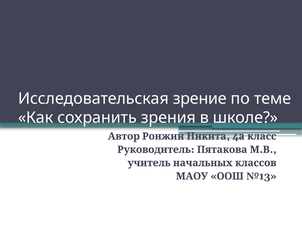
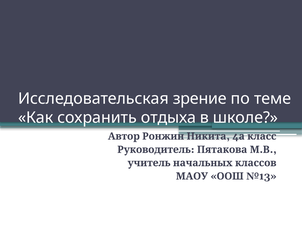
зрения: зрения -> отдыха (168, 118)
